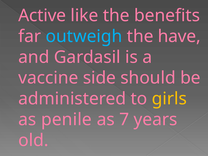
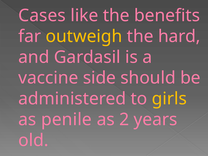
Active: Active -> Cases (42, 16)
outweigh colour: light blue -> yellow (84, 36)
have: have -> hard (179, 36)
7: 7 -> 2 (124, 120)
